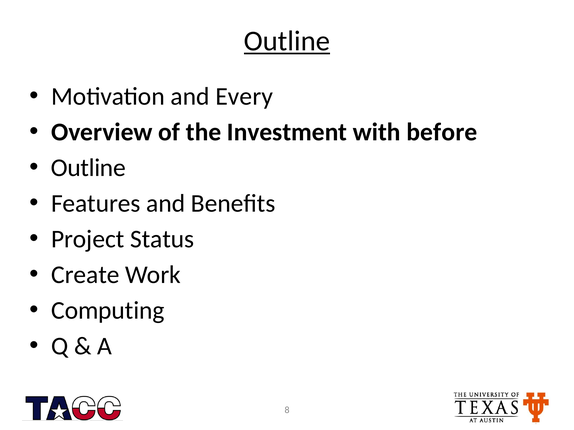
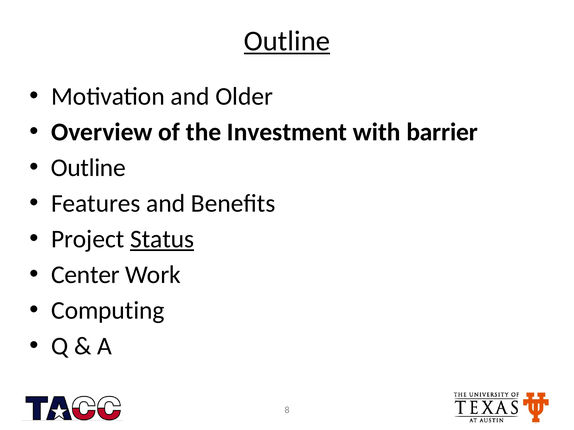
Every: Every -> Older (244, 97)
before: before -> barrier (442, 132)
Status underline: none -> present (162, 239)
Create: Create -> Center (85, 275)
